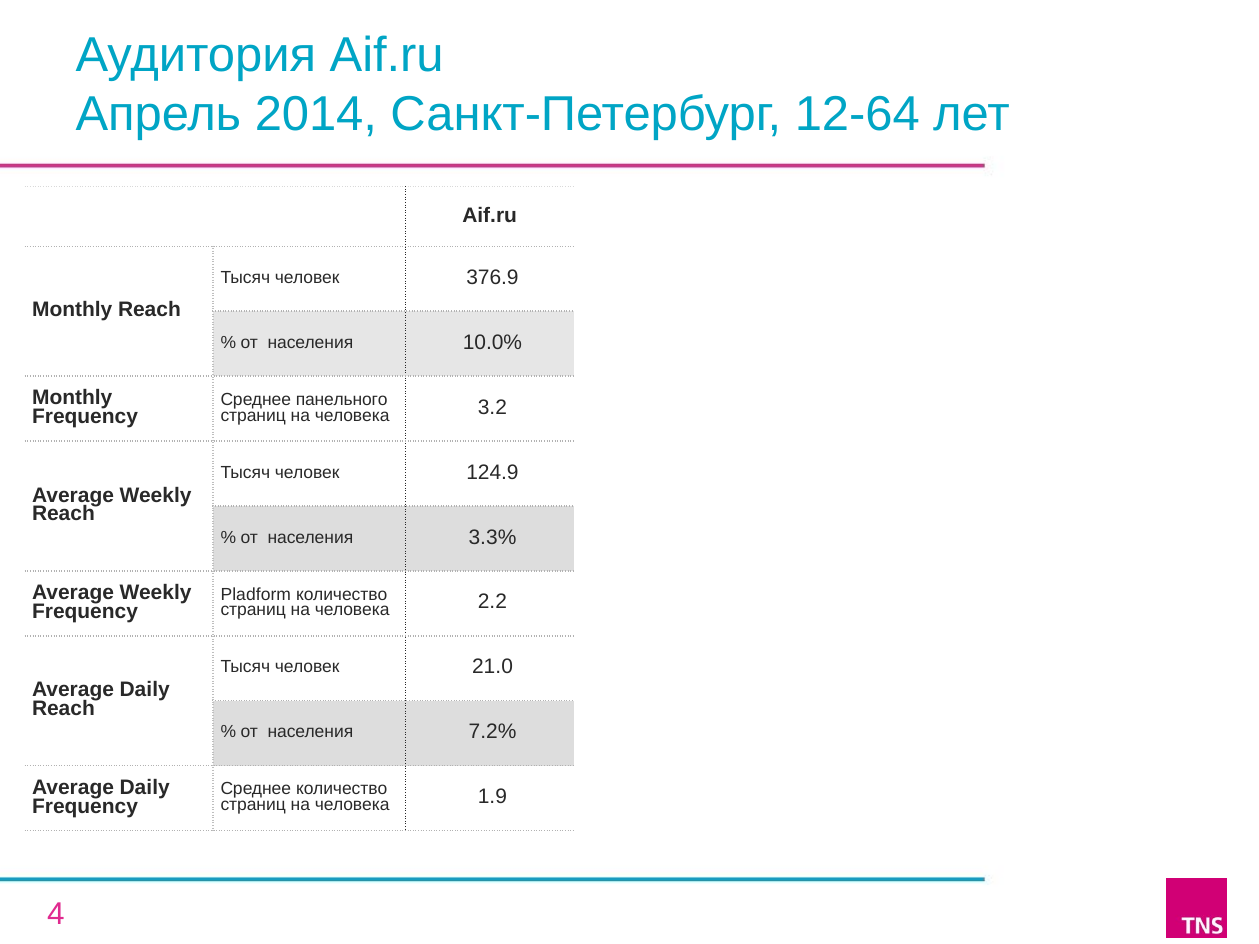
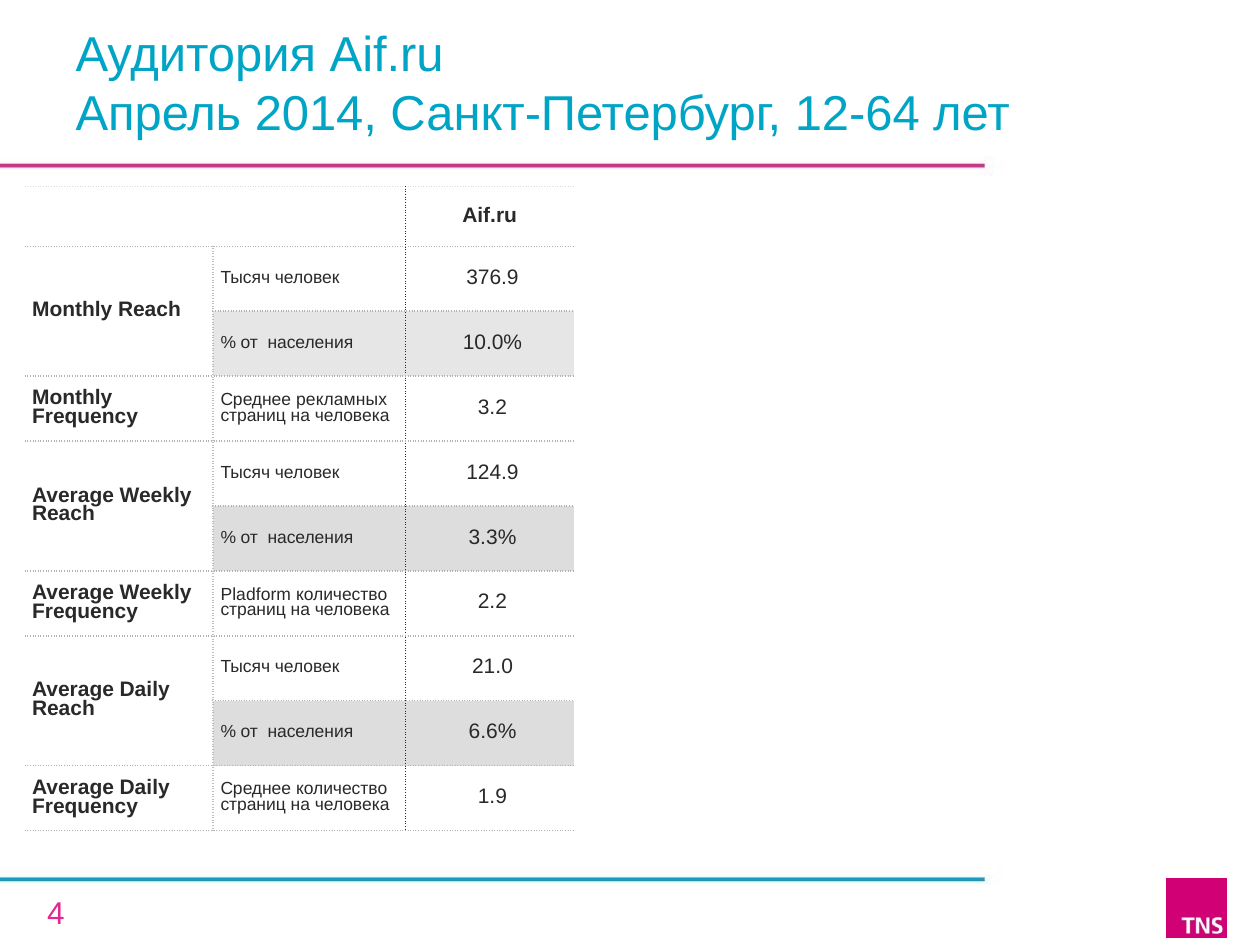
панельного: панельного -> рекламных (342, 400)
7.2%: 7.2% -> 6.6% (493, 732)
